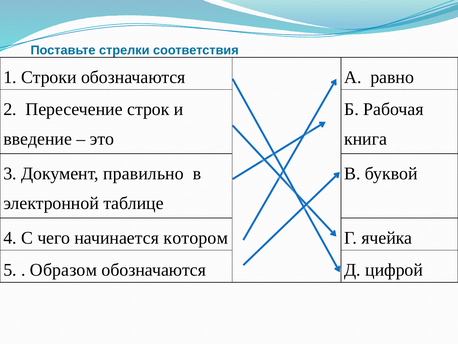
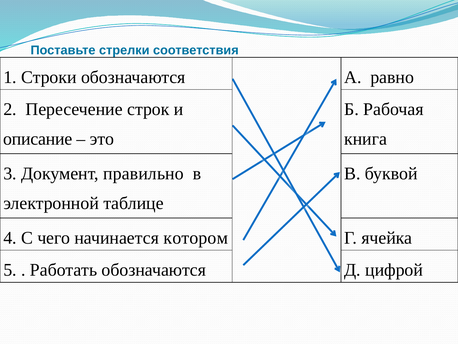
введение: введение -> описание (38, 139)
Образом: Образом -> Работать (64, 270)
